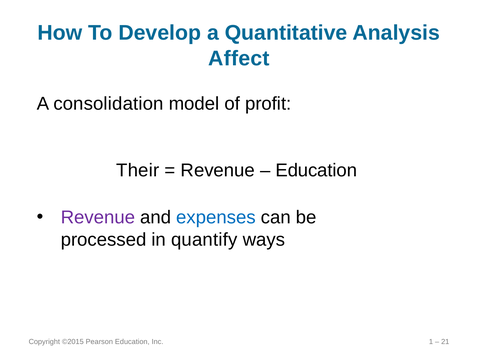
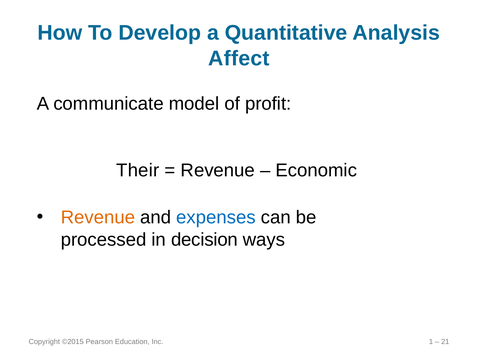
consolidation: consolidation -> communicate (109, 104)
Education: Education -> Economic (316, 171)
Revenue colour: purple -> orange (98, 218)
quantify: quantify -> decision (204, 240)
